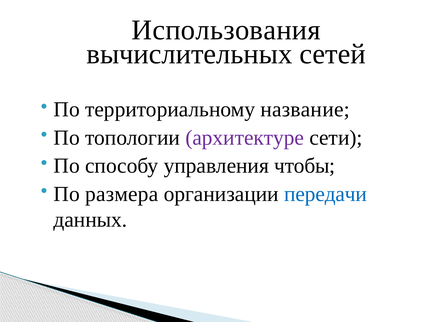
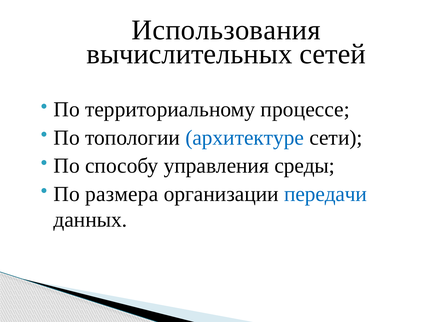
название: название -> процессе (305, 109)
архитектуре colour: purple -> blue (245, 138)
чтобы: чтобы -> среды (305, 166)
